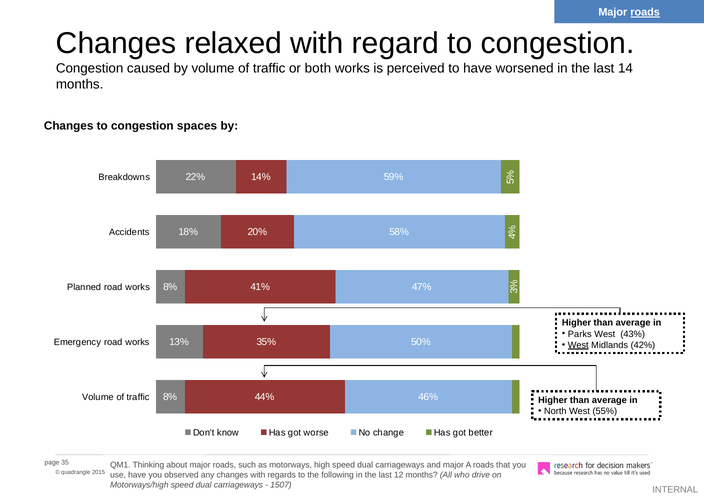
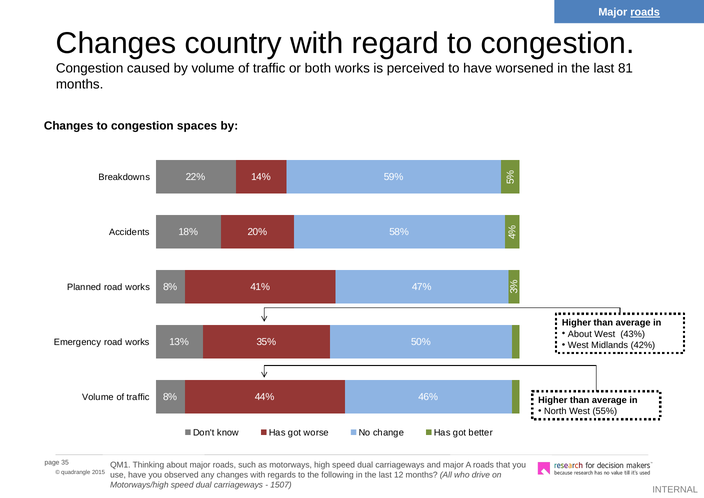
relaxed: relaxed -> country (233, 43)
14: 14 -> 81 (625, 68)
Parks: Parks -> About (580, 334)
West underline: present -> none (578, 345)
